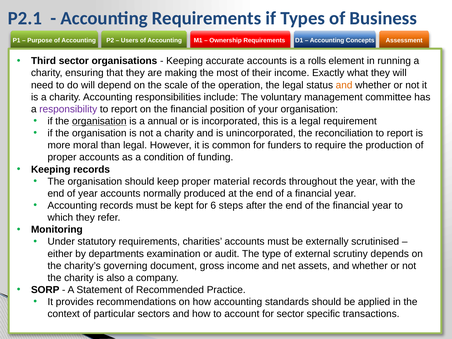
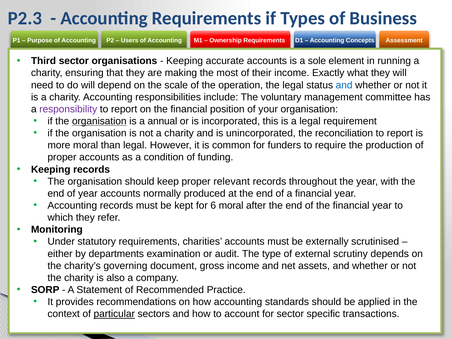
P2.1: P2.1 -> P2.3 (25, 18)
rolls: rolls -> sole (317, 61)
and colour: orange -> blue (344, 85)
material: material -> relevant (232, 181)
6 steps: steps -> moral (231, 206)
particular underline: none -> present (114, 314)
